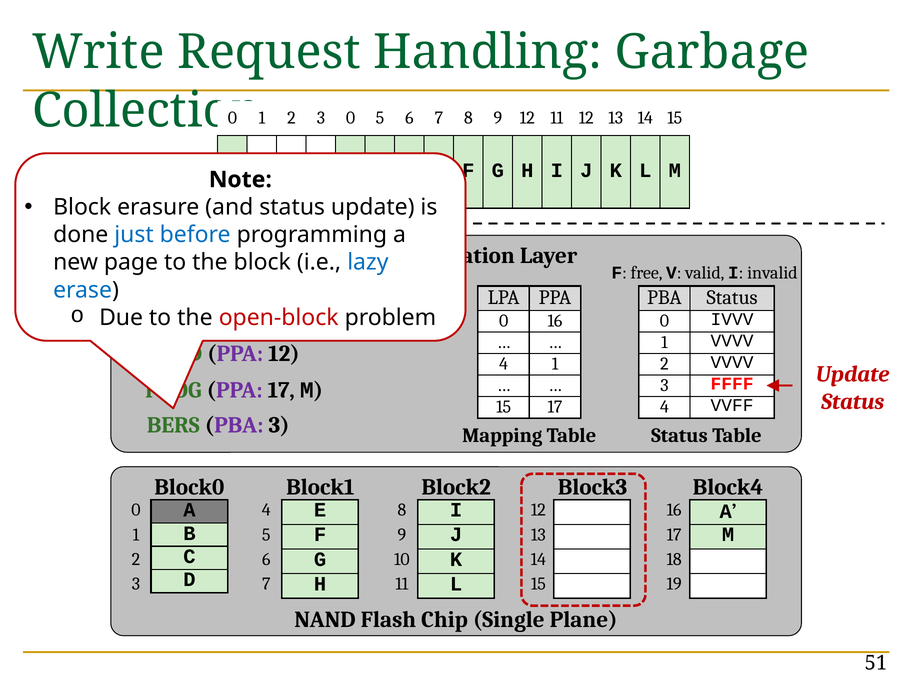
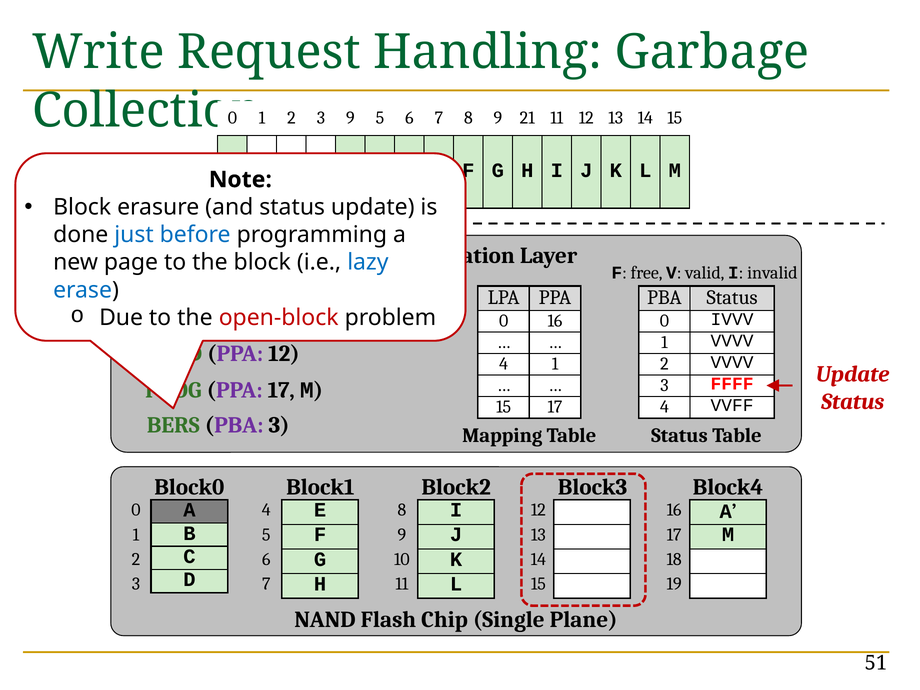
3 0: 0 -> 9 (350, 118)
9 12: 12 -> 21 (527, 118)
